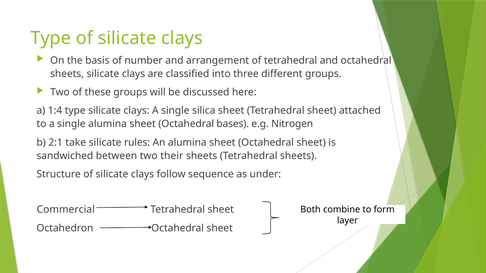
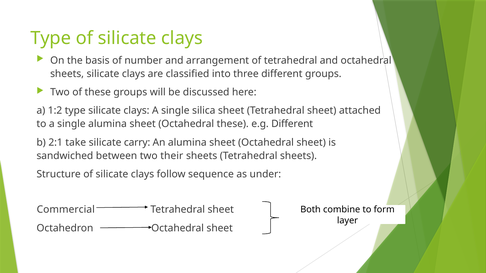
1:4: 1:4 -> 1:2 (55, 111)
Octahedral bases: bases -> these (233, 124)
e.g Nitrogen: Nitrogen -> Different (292, 124)
rules: rules -> carry (137, 143)
